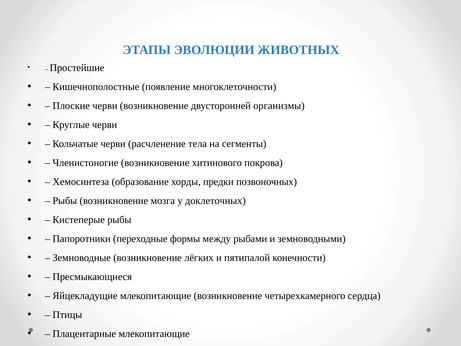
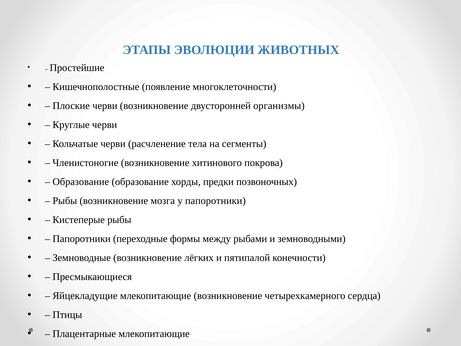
Хемосинтеза: Хемосинтеза -> Образование (81, 182)
у доклеточных: доклеточных -> папоротники (215, 201)
